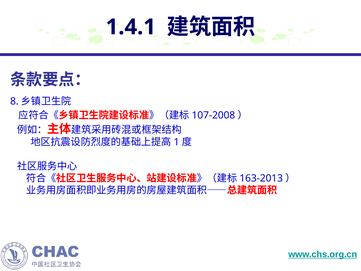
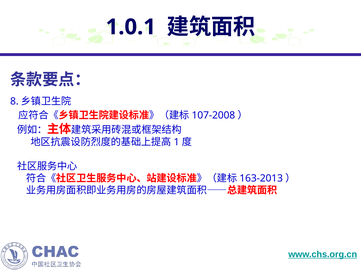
1.4.1: 1.4.1 -> 1.0.1 (131, 27)
